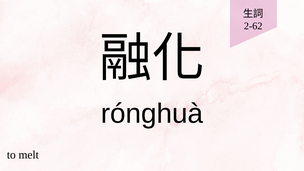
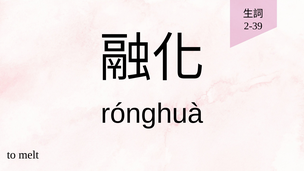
2-62: 2-62 -> 2-39 (253, 26)
